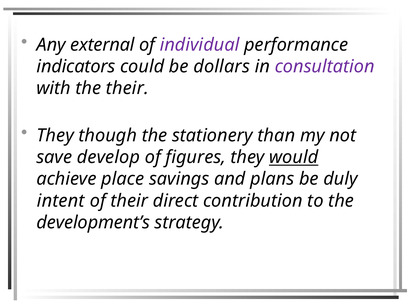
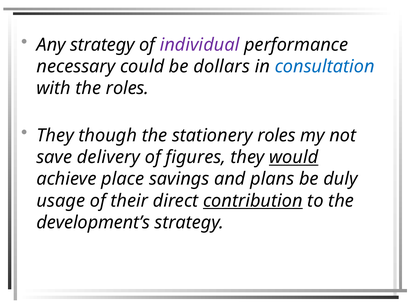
Any external: external -> strategy (102, 45)
indicators: indicators -> necessary (76, 67)
consultation colour: purple -> blue (325, 67)
the their: their -> roles (127, 89)
stationery than: than -> roles (277, 136)
develop: develop -> delivery (109, 158)
intent: intent -> usage (61, 201)
contribution underline: none -> present (253, 201)
